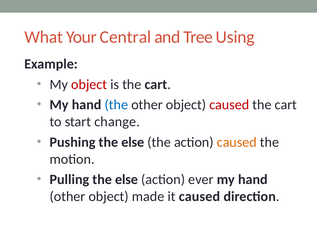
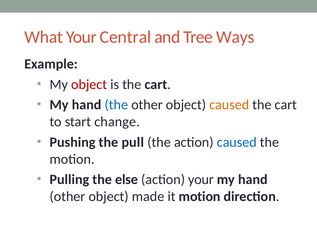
Using: Using -> Ways (235, 37)
caused colour: red -> orange (229, 105)
Pushing the else: else -> pull (133, 142)
caused colour: orange -> blue (237, 142)
action ever: ever -> your (201, 179)
it caused: caused -> motion (200, 196)
